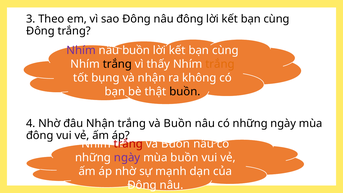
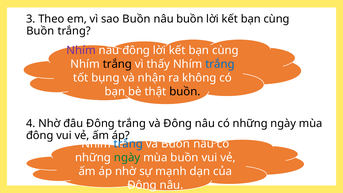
sao Đông: Đông -> Buồn (136, 19)
nâu đông: đông -> buồn (190, 19)
Đông: Đông -> Buồn (40, 31)
nâu buồn: buồn -> đông (136, 50)
trắng colour: orange -> blue (220, 64)
đâu Nhận: Nhận -> Đông (100, 123)
Buồn: Buồn -> Đông (178, 123)
trắng colour: red -> blue (128, 144)
ngày colour: purple -> green (127, 157)
